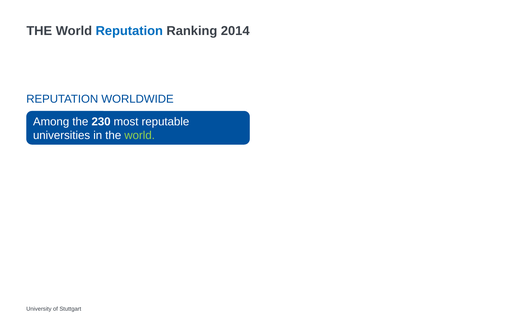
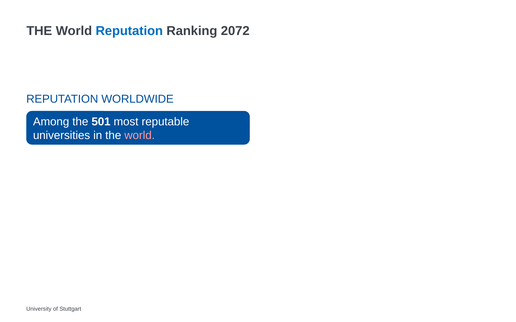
2014: 2014 -> 2072 (235, 31)
230: 230 -> 501 (101, 122)
world colour: light green -> pink (140, 136)
